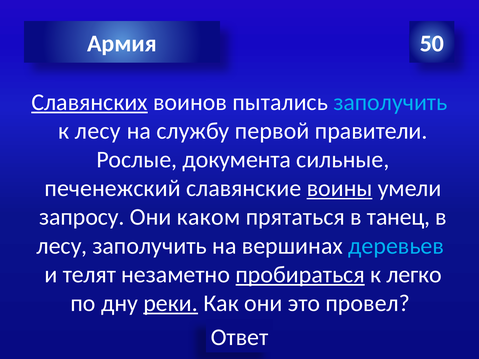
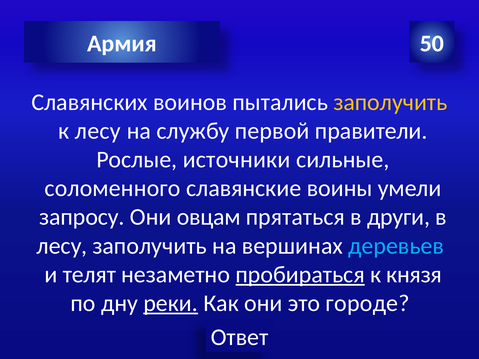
Славянских underline: present -> none (90, 102)
заполучить colour: light blue -> yellow (390, 102)
документа: документа -> источники (237, 160)
печенежский: печенежский -> соломенного (113, 188)
воины underline: present -> none (340, 188)
каком: каком -> овцам (209, 217)
танец: танец -> други (399, 217)
легко: легко -> князя (414, 275)
провел: провел -> городе (368, 303)
